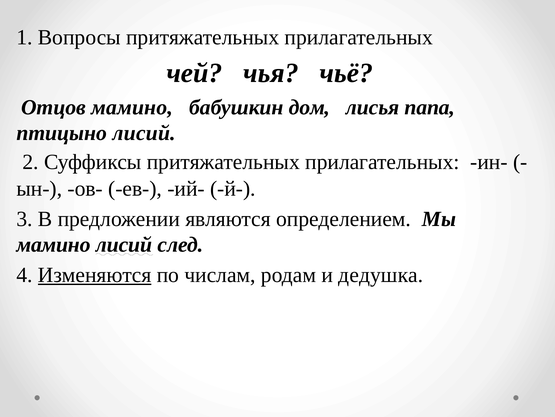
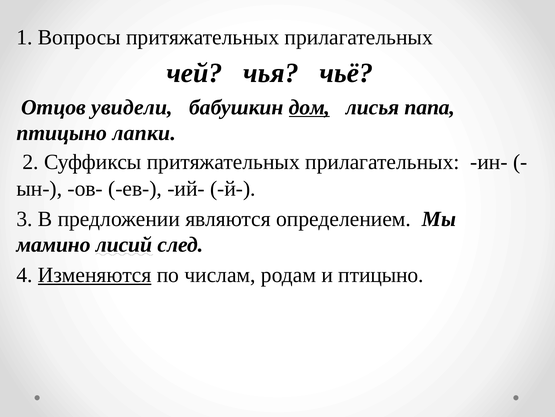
Отцов мамино: мамино -> увидели (132, 107)
дом underline: none -> present (309, 107)
птицыно лисий: лисий -> лапки (144, 133)
и дедушка: дедушка -> птицыно (381, 275)
